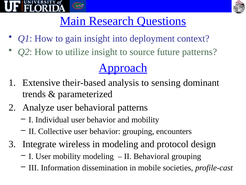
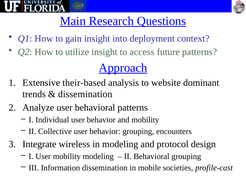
source: source -> access (142, 52)
sensing: sensing -> website (166, 82)
parameterized: parameterized -> dissemination (85, 94)
